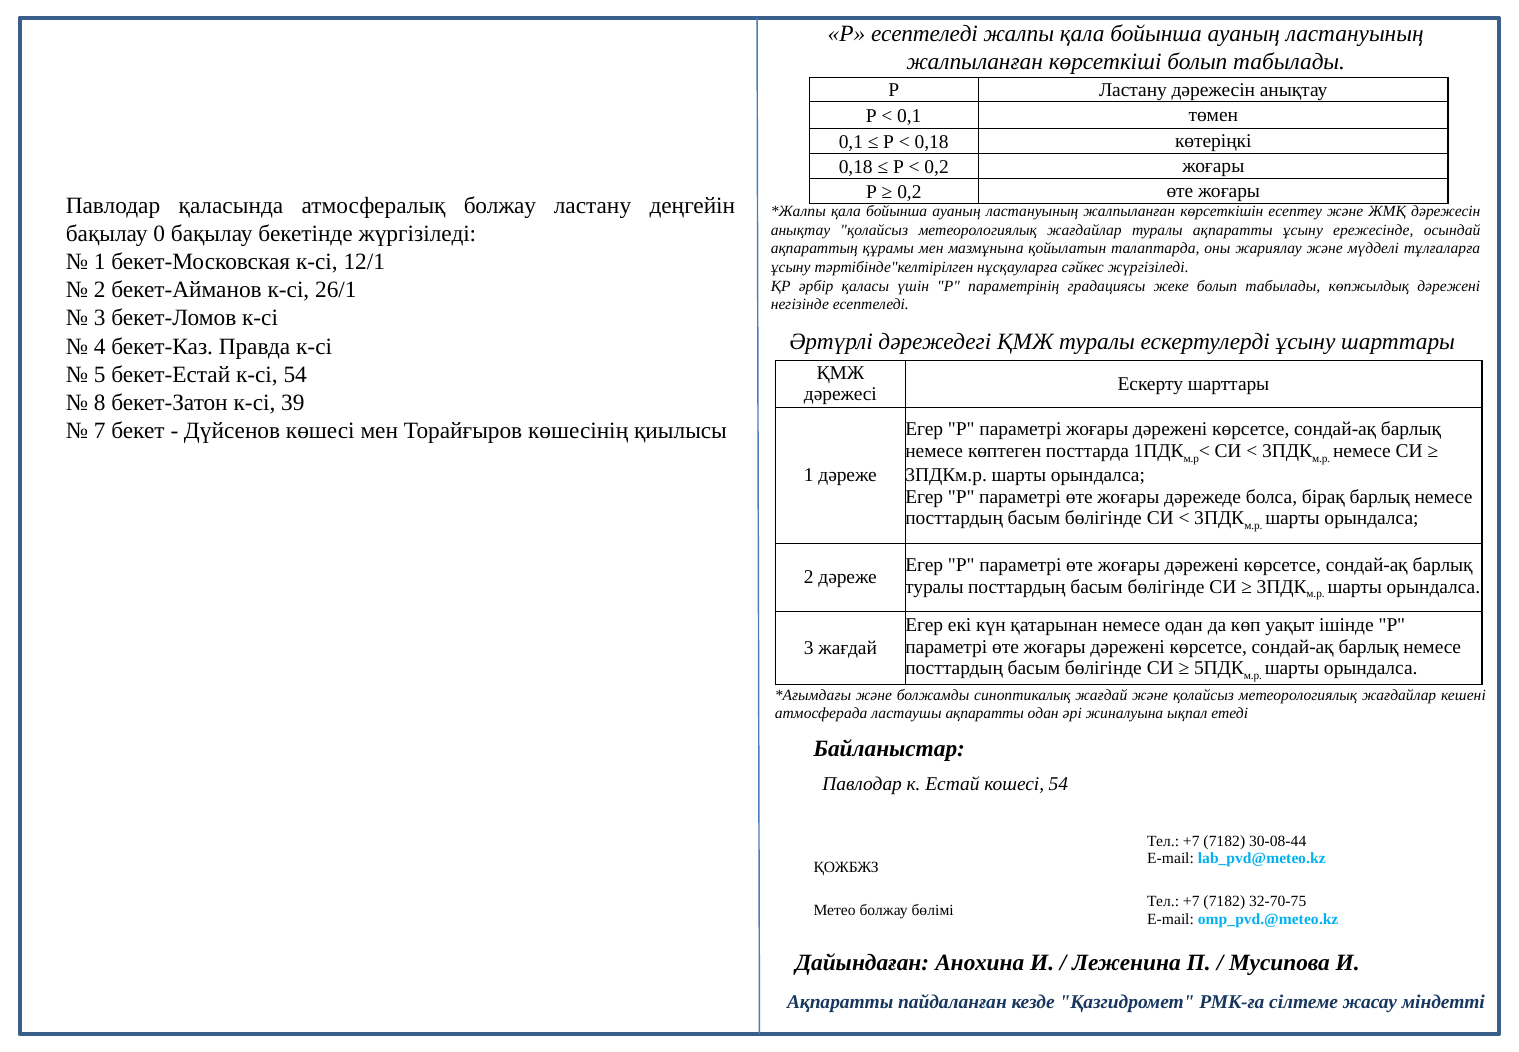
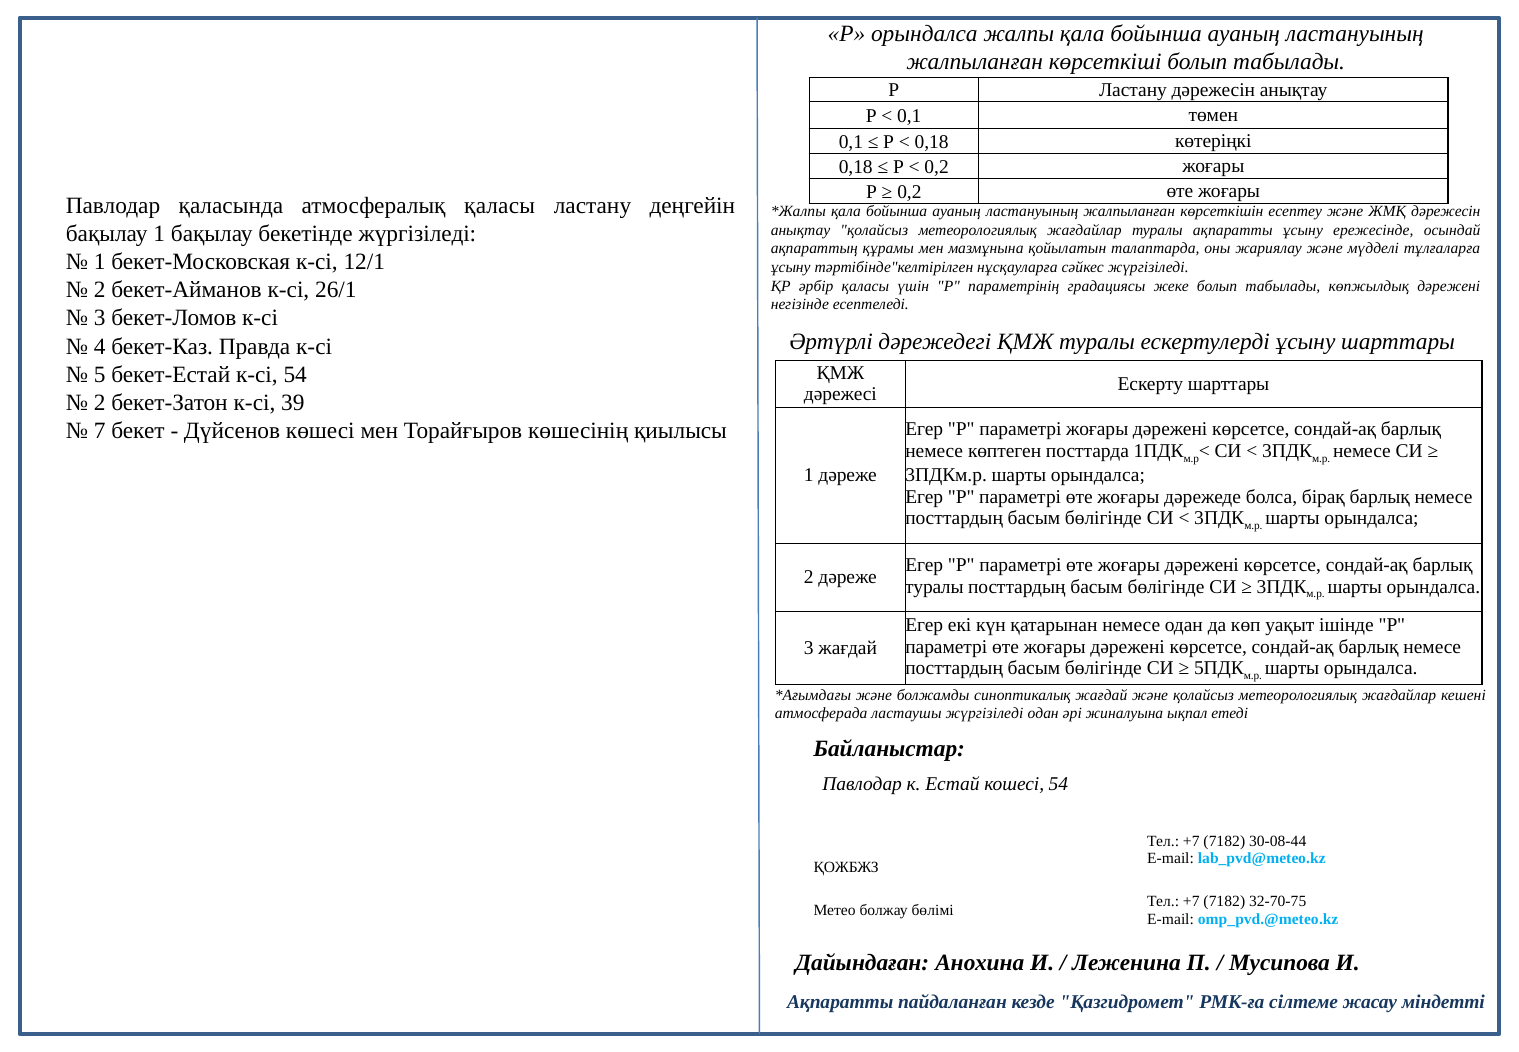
Р есептеледі: есептеледі -> орындалса (924, 33)
атмосфералық болжау: болжау -> қаласы (500, 206)
бақылау 0: 0 -> 1 (159, 234)
8: 8 -> 2 (100, 402)
ластаушы ақпаратты: ақпаратты -> жүргізіледі (985, 713)
